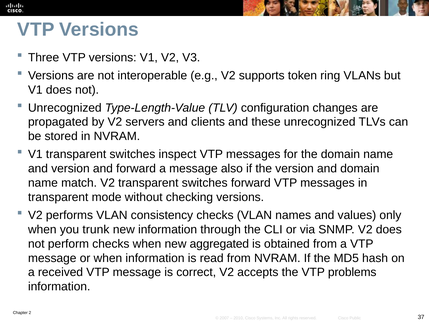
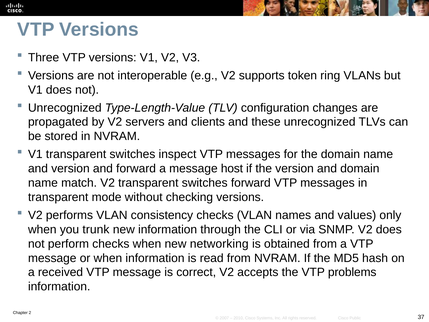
also: also -> host (232, 168)
aggregated: aggregated -> networking (219, 244)
